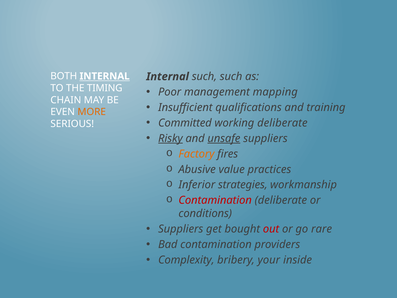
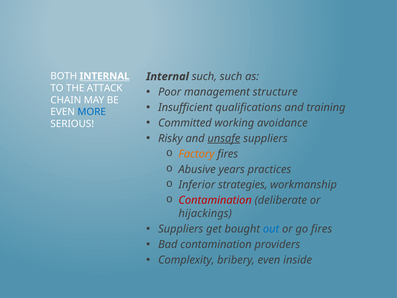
TIMING: TIMING -> ATTACK (105, 88)
mapping: mapping -> structure (275, 92)
MORE colour: orange -> blue (92, 112)
working deliberate: deliberate -> avoidance (282, 123)
Risky underline: present -> none (170, 138)
value: value -> years (232, 169)
conditions: conditions -> hijackings (205, 213)
out colour: red -> blue (271, 229)
go rare: rare -> fires (322, 229)
bribery your: your -> even (269, 260)
